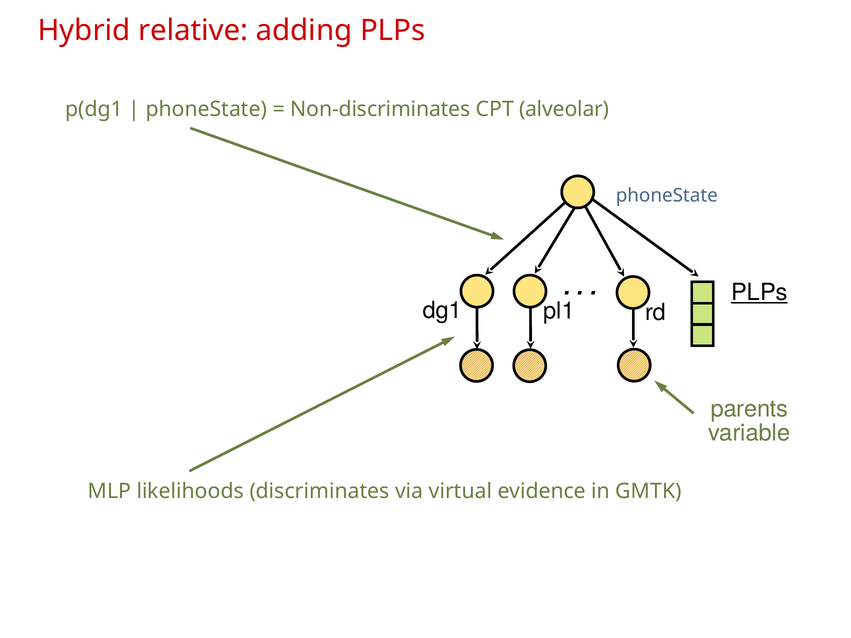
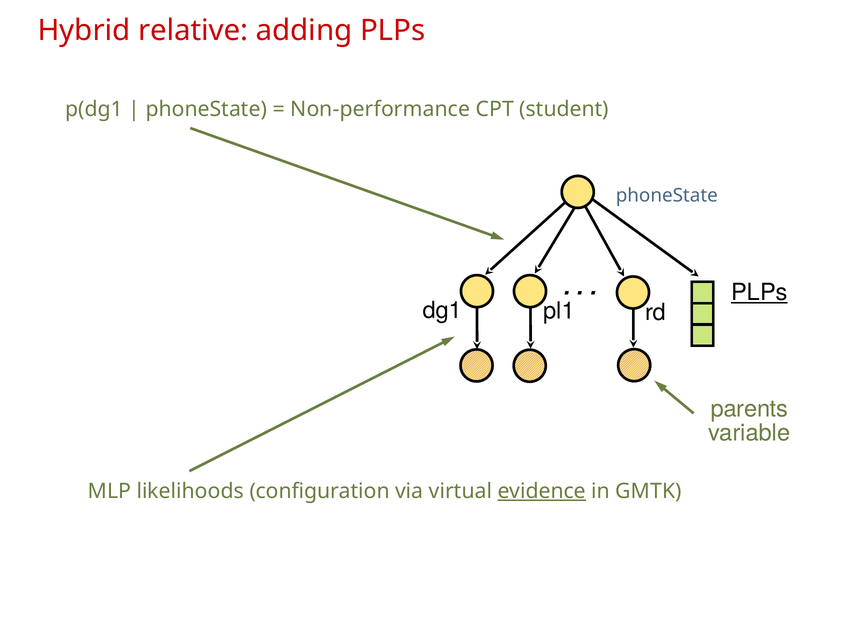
Non-discriminates: Non-discriminates -> Non-performance (380, 109)
alveolar: alveolar -> student (564, 109)
discriminates: discriminates -> configuration (320, 491)
evidence underline: none -> present (542, 491)
